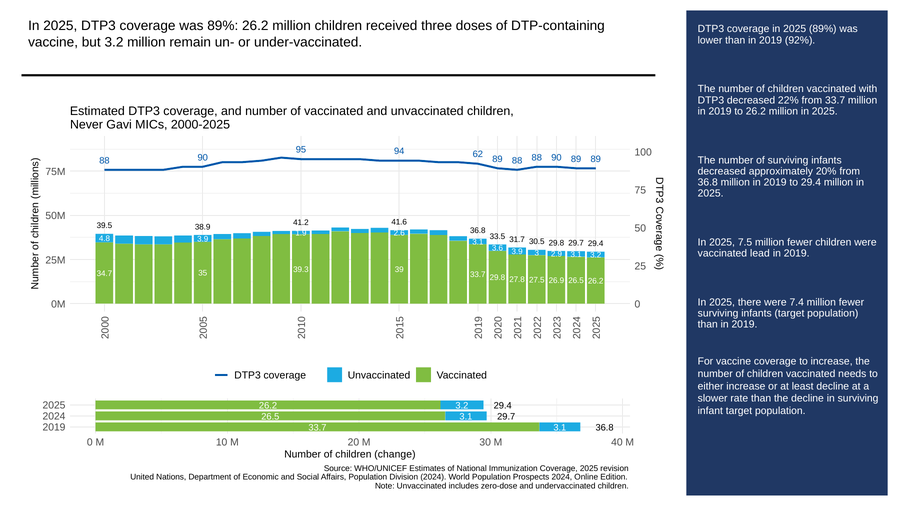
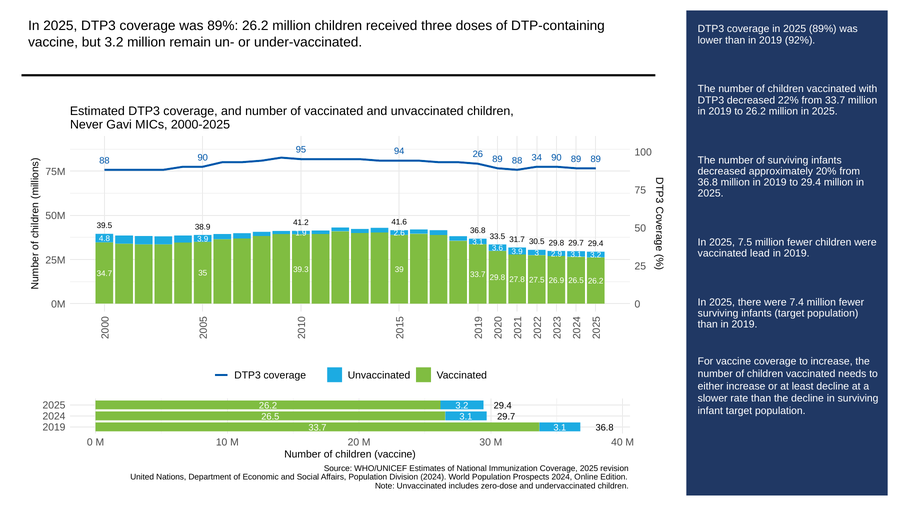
62: 62 -> 26 (478, 154)
88 88: 88 -> 34 (537, 157)
children change: change -> vaccine (395, 454)
